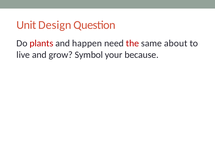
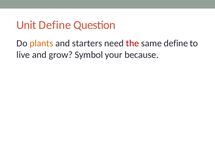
Unit Design: Design -> Define (55, 25)
plants colour: red -> orange (41, 43)
happen: happen -> starters (87, 43)
same about: about -> define (176, 43)
